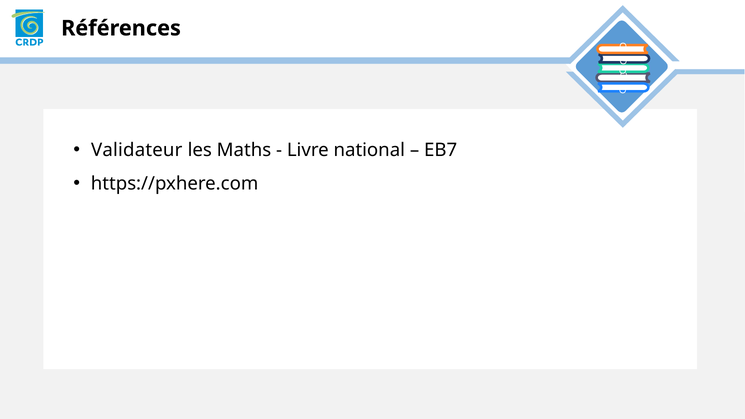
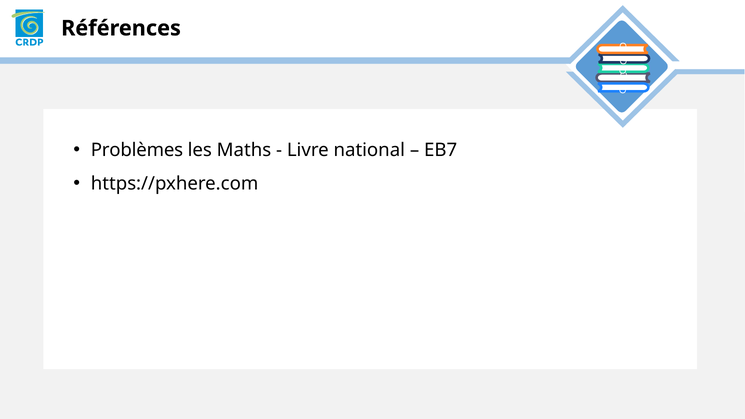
Validateur: Validateur -> Problèmes (137, 150)
